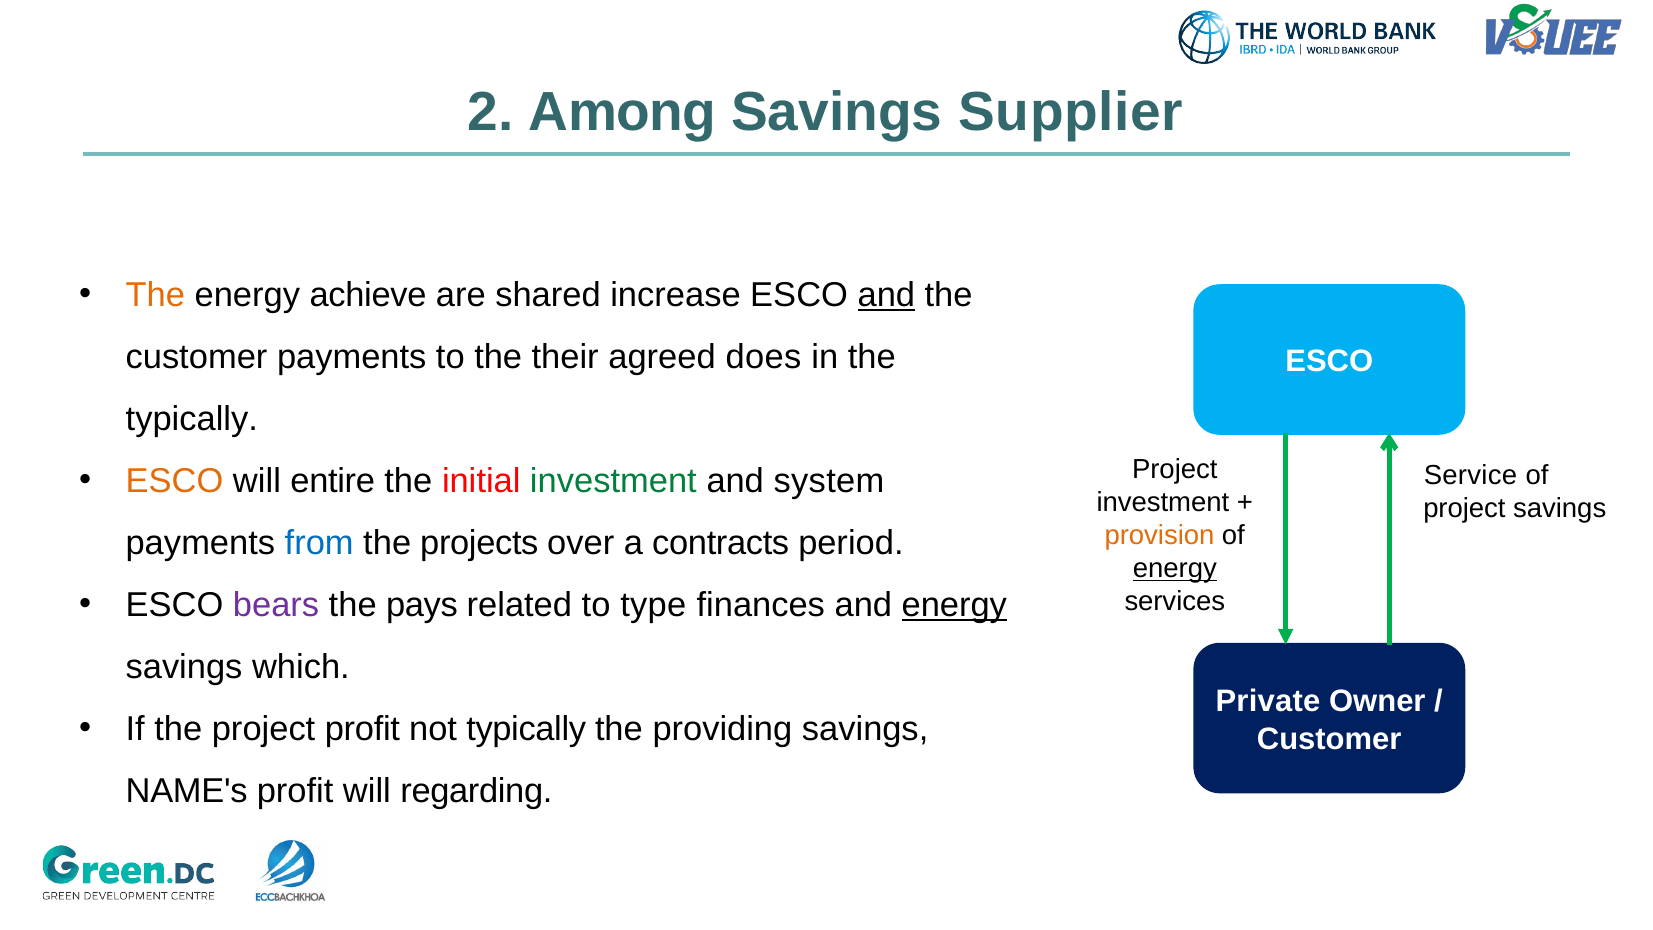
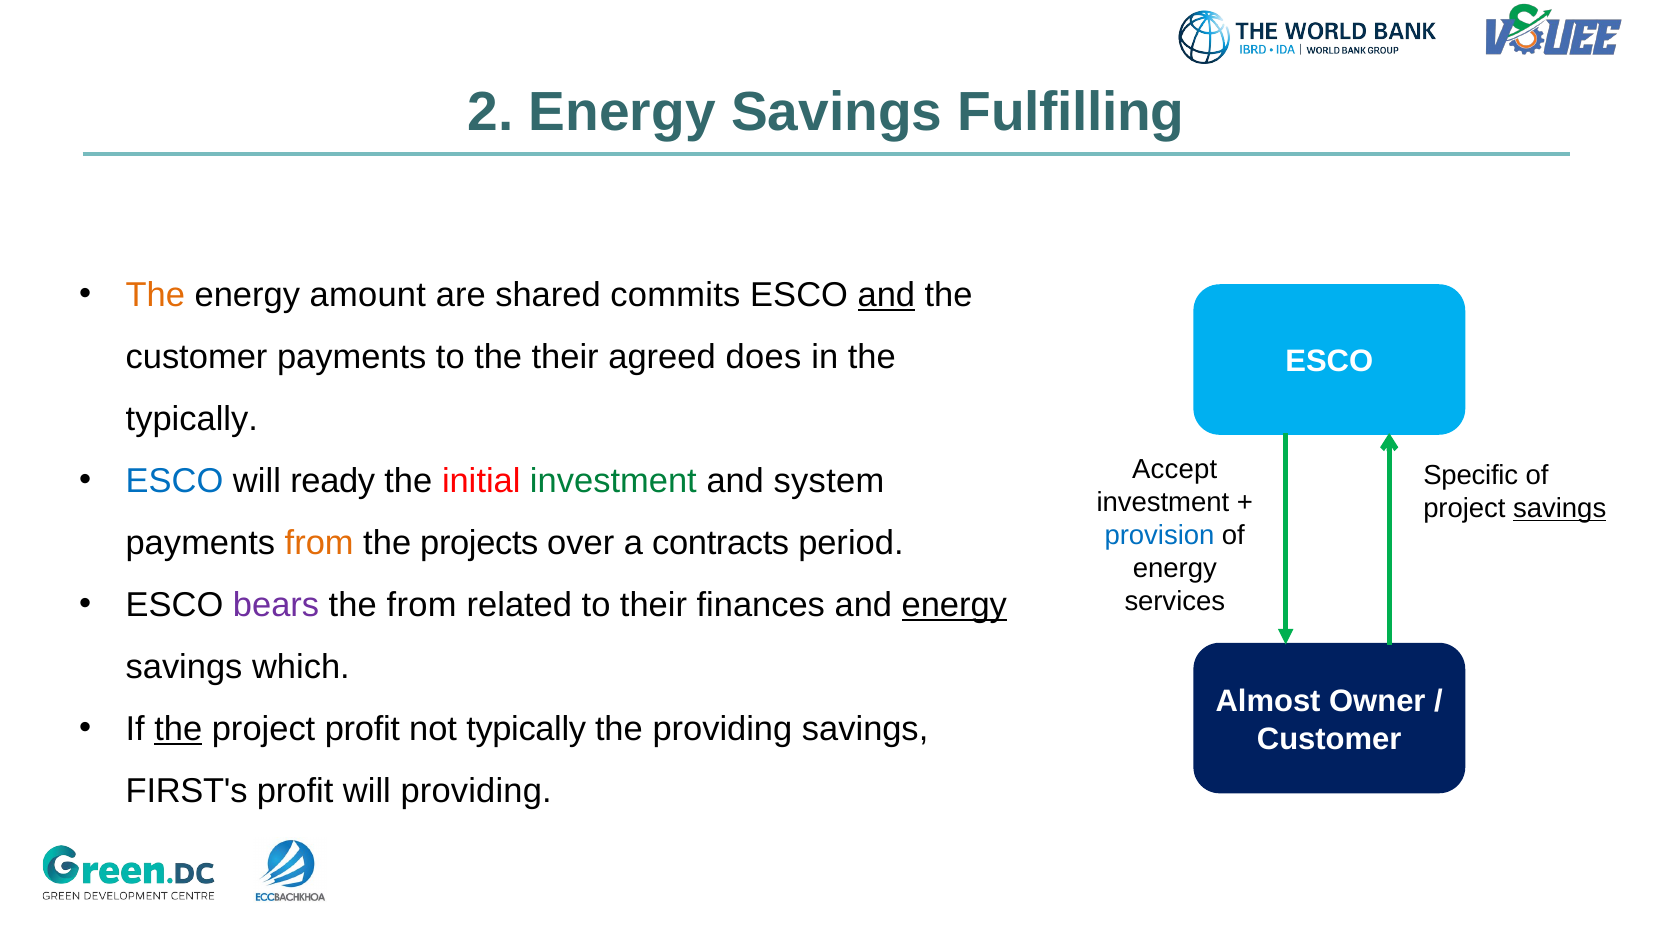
2 Among: Among -> Energy (622, 112)
Supplier: Supplier -> Fulfilling (1071, 112)
achieve: achieve -> amount (368, 295)
increase: increase -> commits (675, 295)
Project: Project -> Accept (1175, 469)
Service: Service -> Specific (1471, 475)
ESCO colour: orange -> blue (175, 481)
entire: entire -> ready (333, 481)
savings underline: none -> present (1560, 508)
provision colour: orange -> blue (1159, 535)
from colour: blue -> orange (319, 543)
energy underline: present -> none (1175, 568)
the pays: pays -> from (422, 605)
to type: type -> their (653, 605)
Private: Private -> Almost (1268, 701)
the underline: none -> present (178, 729)
NAME's: NAME's -> FIRST's (187, 791)
will regarding: regarding -> providing (476, 791)
